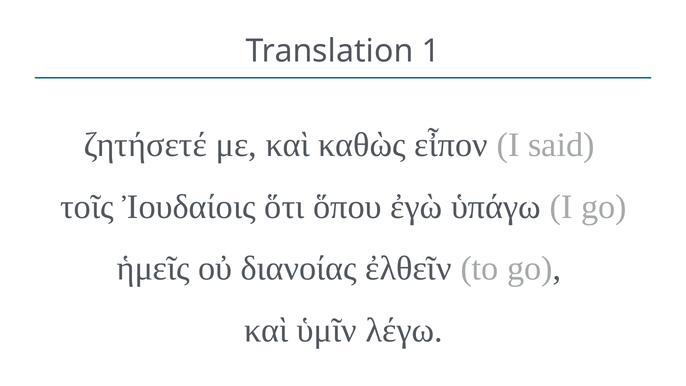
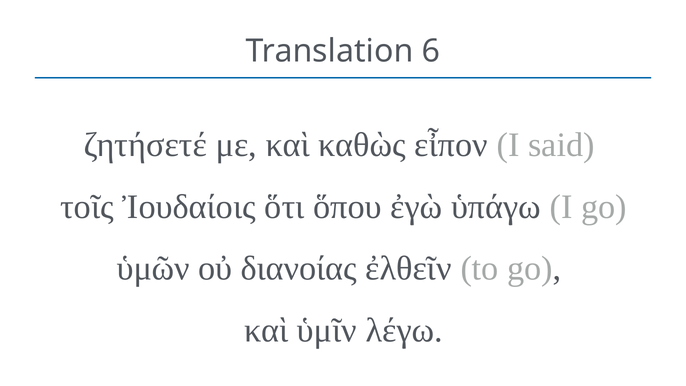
1: 1 -> 6 (431, 51)
ἡμεῖς: ἡμεῖς -> ὑμῶν (153, 269)
